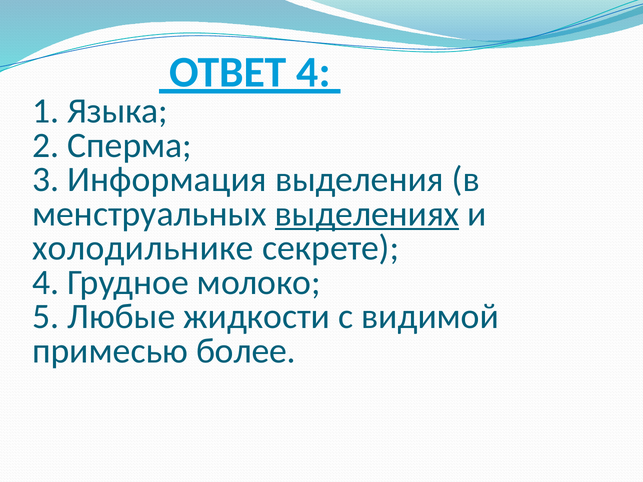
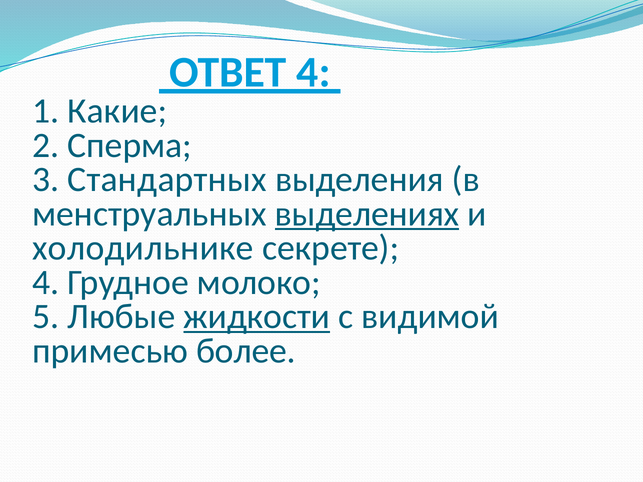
Языка: Языка -> Какие (117, 111)
Информация: Информация -> Стандартных (167, 180)
жидкости underline: none -> present (257, 317)
